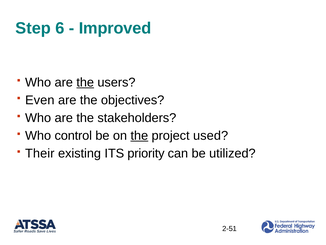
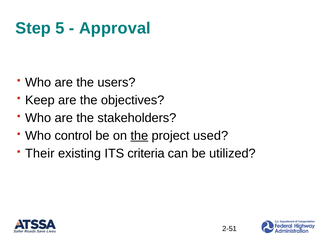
6: 6 -> 5 (60, 28)
Improved: Improved -> Approval (115, 28)
the underline: present -> none (85, 82)
Even: Even -> Keep (40, 100)
priority: priority -> criteria (146, 153)
